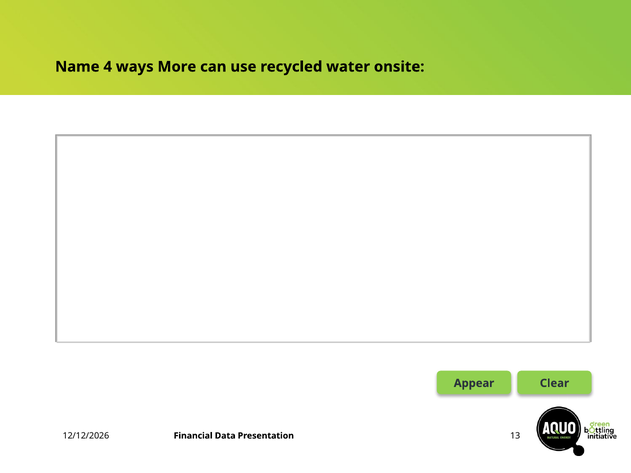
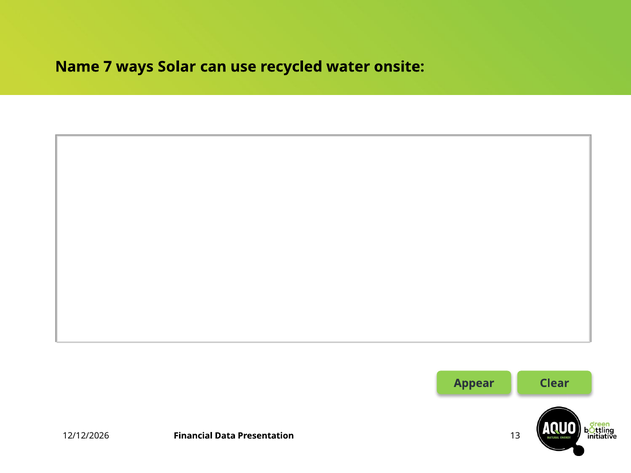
4: 4 -> 7 (108, 67)
More: More -> Solar (177, 67)
